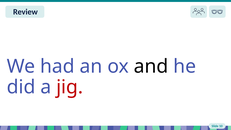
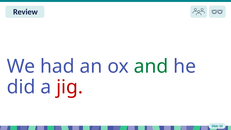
and colour: black -> green (151, 66)
